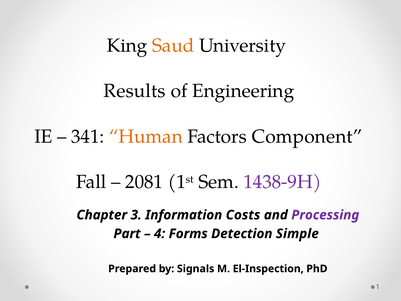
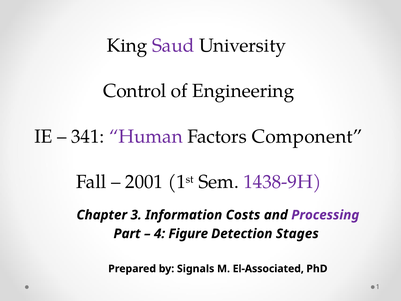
Saud colour: orange -> purple (173, 45)
Results: Results -> Control (135, 91)
Human colour: orange -> purple (146, 136)
2081: 2081 -> 2001 (144, 182)
Forms: Forms -> Figure (188, 234)
Simple: Simple -> Stages (297, 234)
El-Inspection: El-Inspection -> El-Associated (268, 269)
